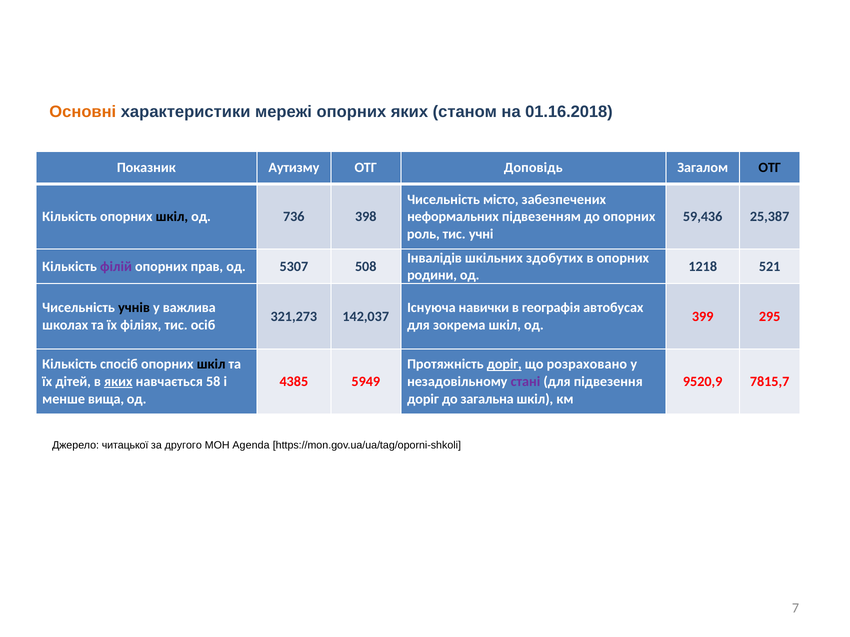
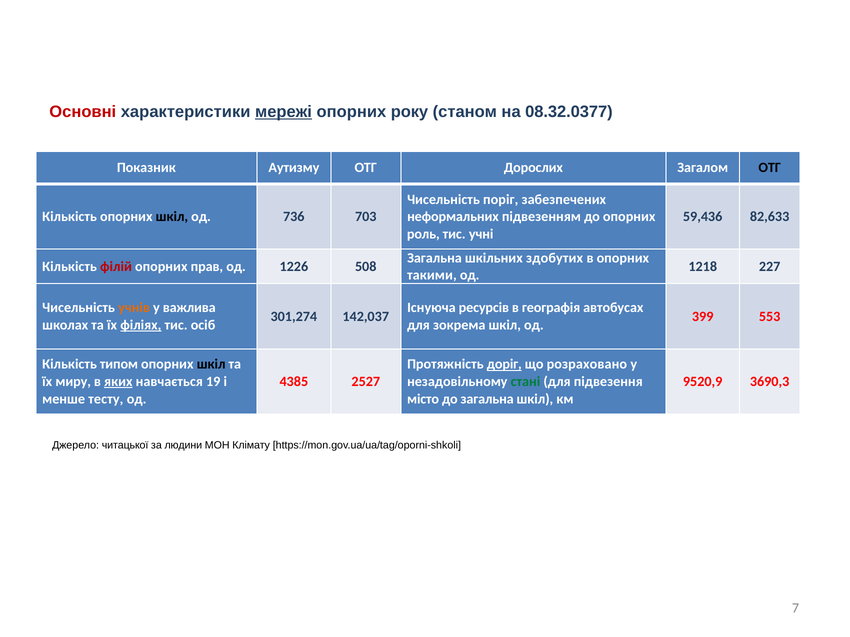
Основні colour: orange -> red (83, 112)
мережі underline: none -> present (284, 112)
опорних яких: яких -> року (410, 112)
01.16.2018: 01.16.2018 -> 08.32.0377 (569, 112)
Доповідь: Доповідь -> Дорослих (533, 168)
місто: місто -> поріг (501, 200)
398: 398 -> 703 (366, 217)
25,387: 25,387 -> 82,633 (770, 217)
Інвалідів: Інвалідів -> Загальна (434, 258)
філій colour: purple -> red (116, 267)
5307: 5307 -> 1226 (294, 267)
521: 521 -> 227 (770, 267)
родини: родини -> такими (432, 275)
учнів colour: black -> orange (134, 308)
навички: навички -> ресурсів (484, 308)
321,273: 321,273 -> 301,274 (294, 317)
295: 295 -> 553 (770, 317)
філіях underline: none -> present (141, 325)
спосіб: спосіб -> типом (119, 365)
дітей: дітей -> миру (73, 382)
58: 58 -> 19 (213, 382)
5949: 5949 -> 2527 (366, 382)
стані colour: purple -> green (525, 382)
7815,7: 7815,7 -> 3690,3 (770, 382)
вища: вища -> тесту (106, 399)
доріг: доріг -> місто (423, 399)
другого: другого -> людини (183, 446)
Agenda: Agenda -> Клімату (251, 446)
